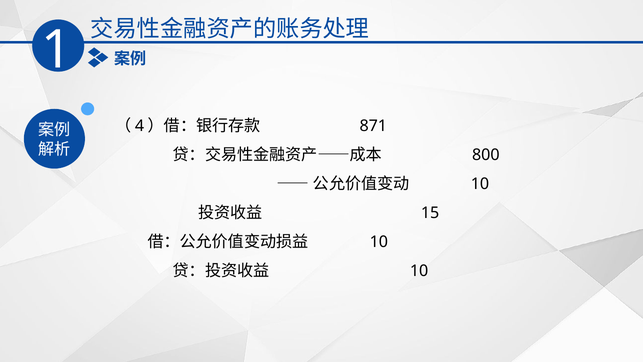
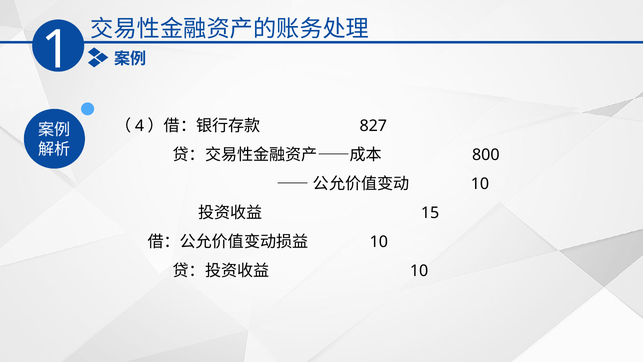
871: 871 -> 827 (373, 126)
